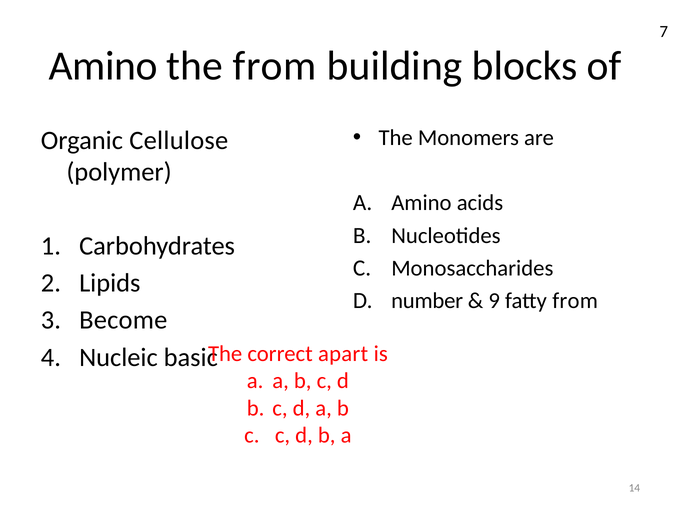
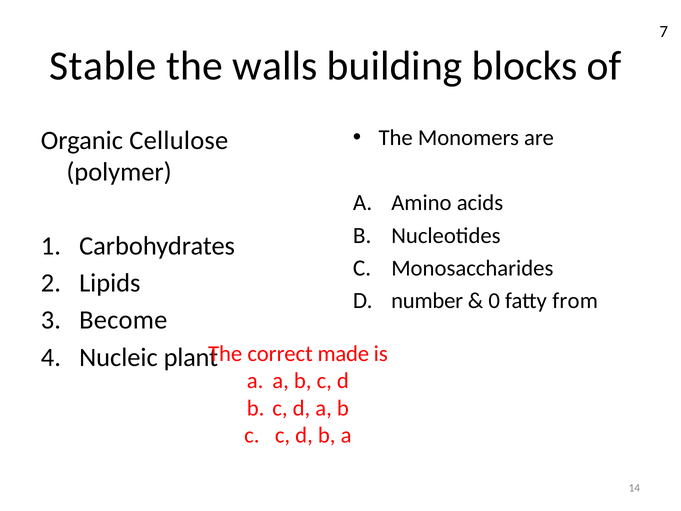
Amino: Amino -> Stable (103, 66)
the from: from -> walls (275, 66)
9: 9 -> 0 (494, 301)
apart: apart -> made (343, 353)
basic: basic -> plant (191, 357)
